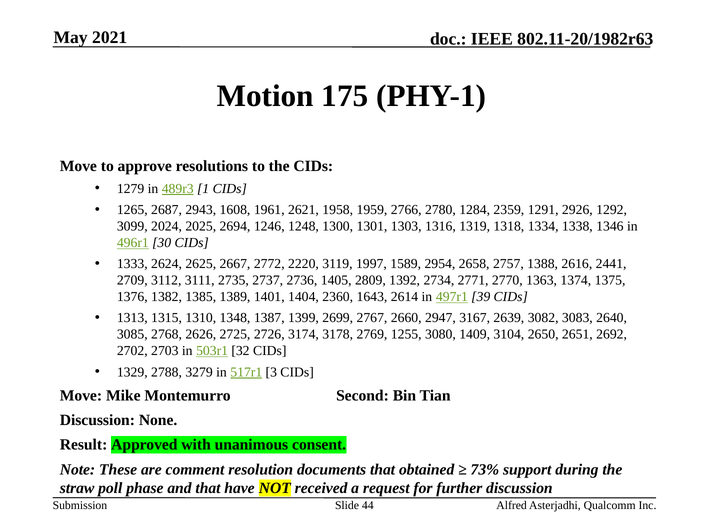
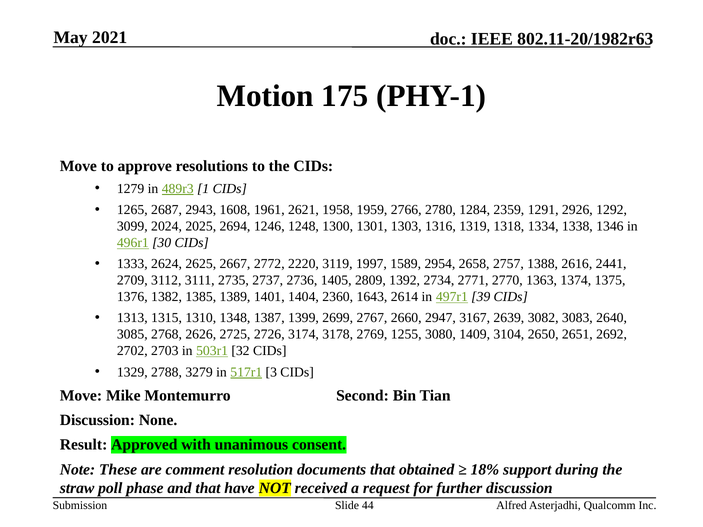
73%: 73% -> 18% (485, 470)
